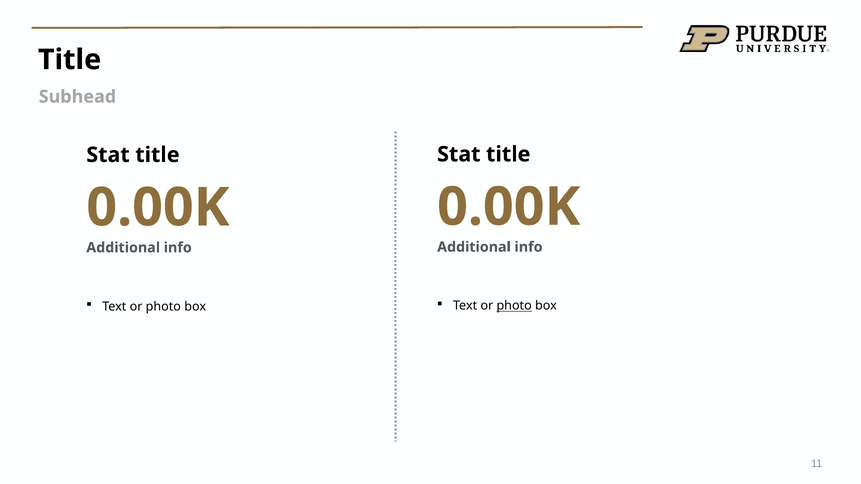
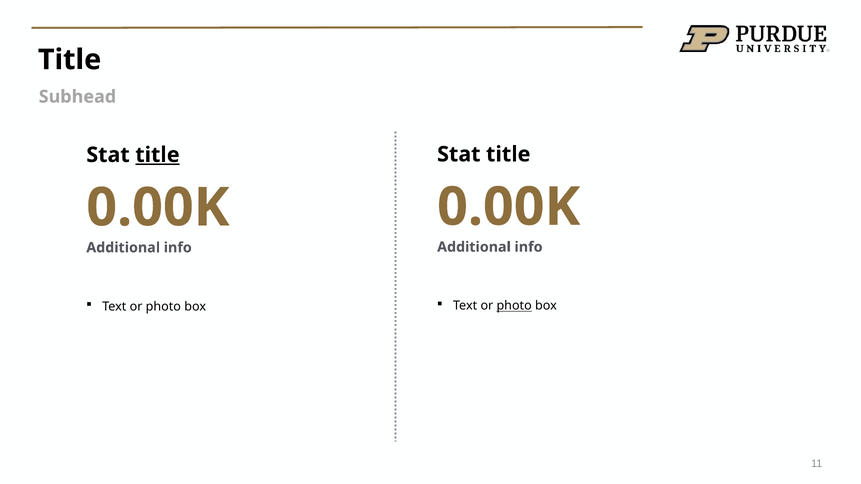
title underline: none -> present (157, 155)
